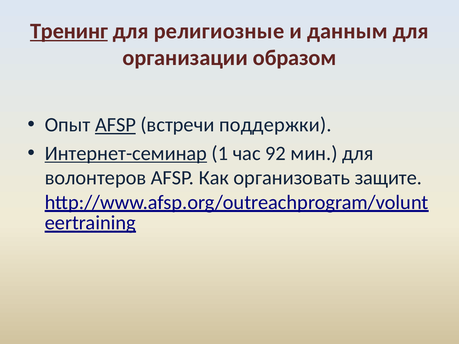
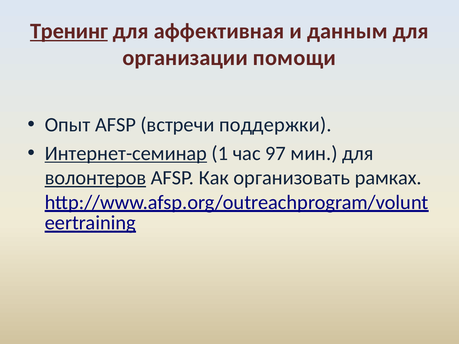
религиозные: религиозные -> аффективная (219, 31)
образом: образом -> помощи (294, 58)
AFSP underline: present -> none (115, 125)
92: 92 -> 97 (276, 153)
волонтеров underline: none -> present (95, 178)
защите: защите -> рамках (388, 178)
